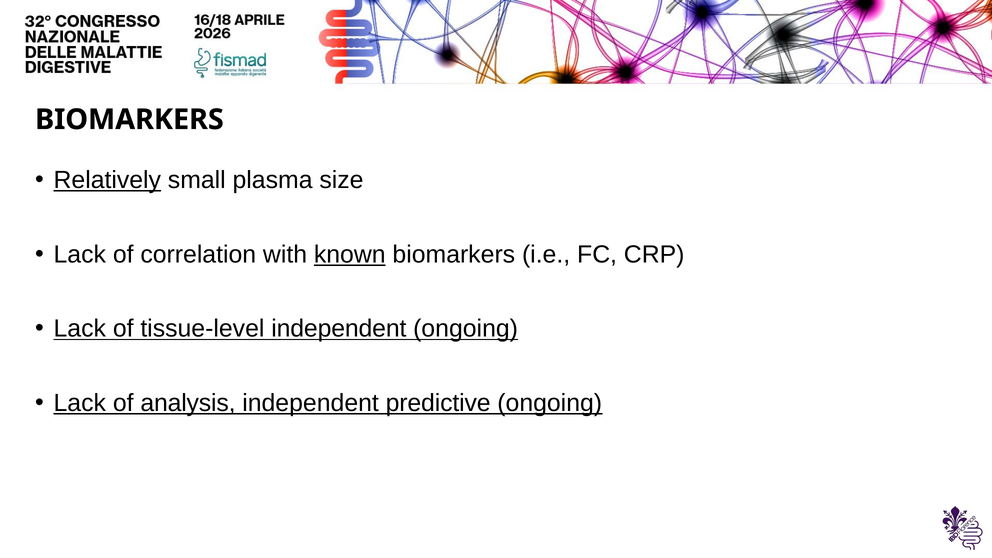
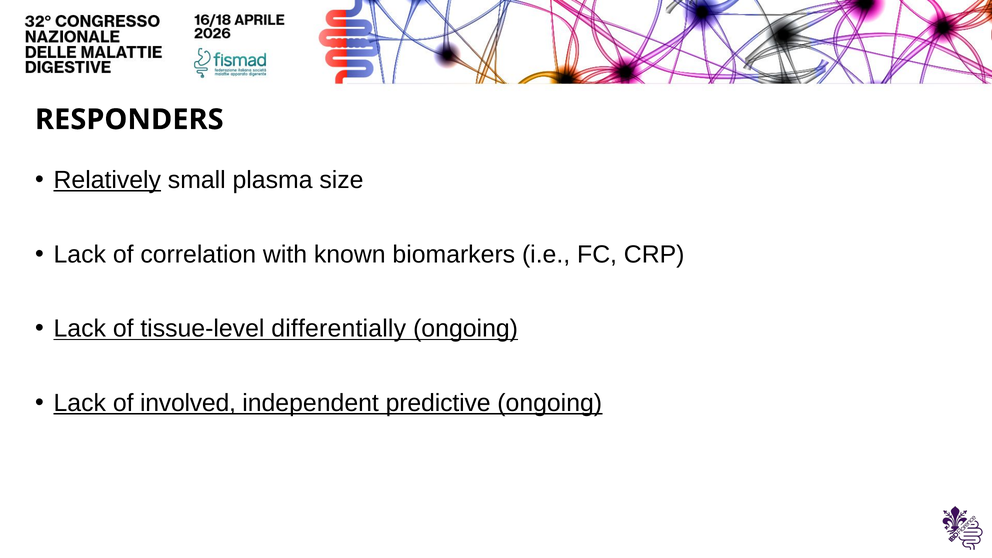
BIOMARKERS: BIOMARKERS -> RESPONDERS (129, 120)
known underline: present -> none (350, 254)
tissue-level independent: independent -> differentially (339, 329)
analysis: analysis -> involved (188, 403)
